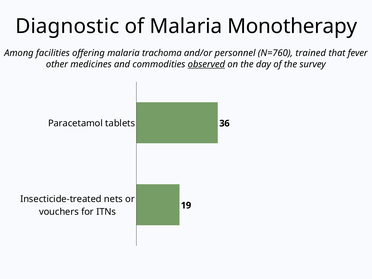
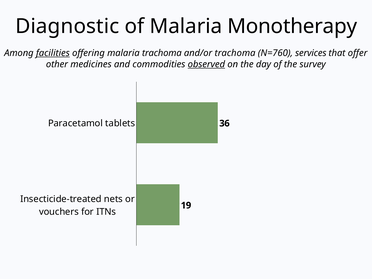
facilities underline: none -> present (53, 53)
and/or personnel: personnel -> trachoma (235, 53)
trained: trained -> services (311, 53)
fever: fever -> offer (358, 53)
